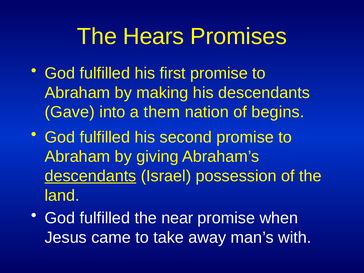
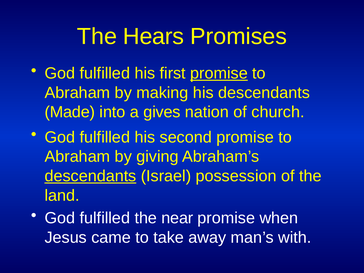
promise underline: none -> present (219, 73)
Gave: Gave -> Made (70, 112)
them: them -> gives (162, 112)
begins: begins -> church (278, 112)
